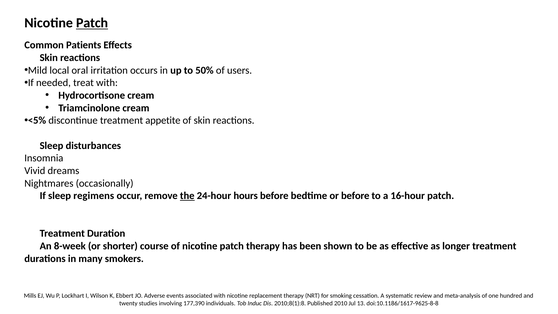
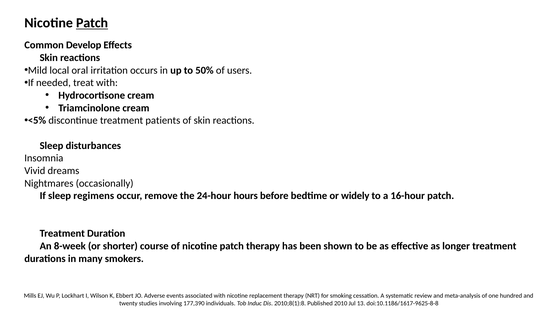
Patients: Patients -> Develop (84, 45)
appetite: appetite -> patients (163, 120)
the underline: present -> none (187, 196)
or before: before -> widely (355, 196)
